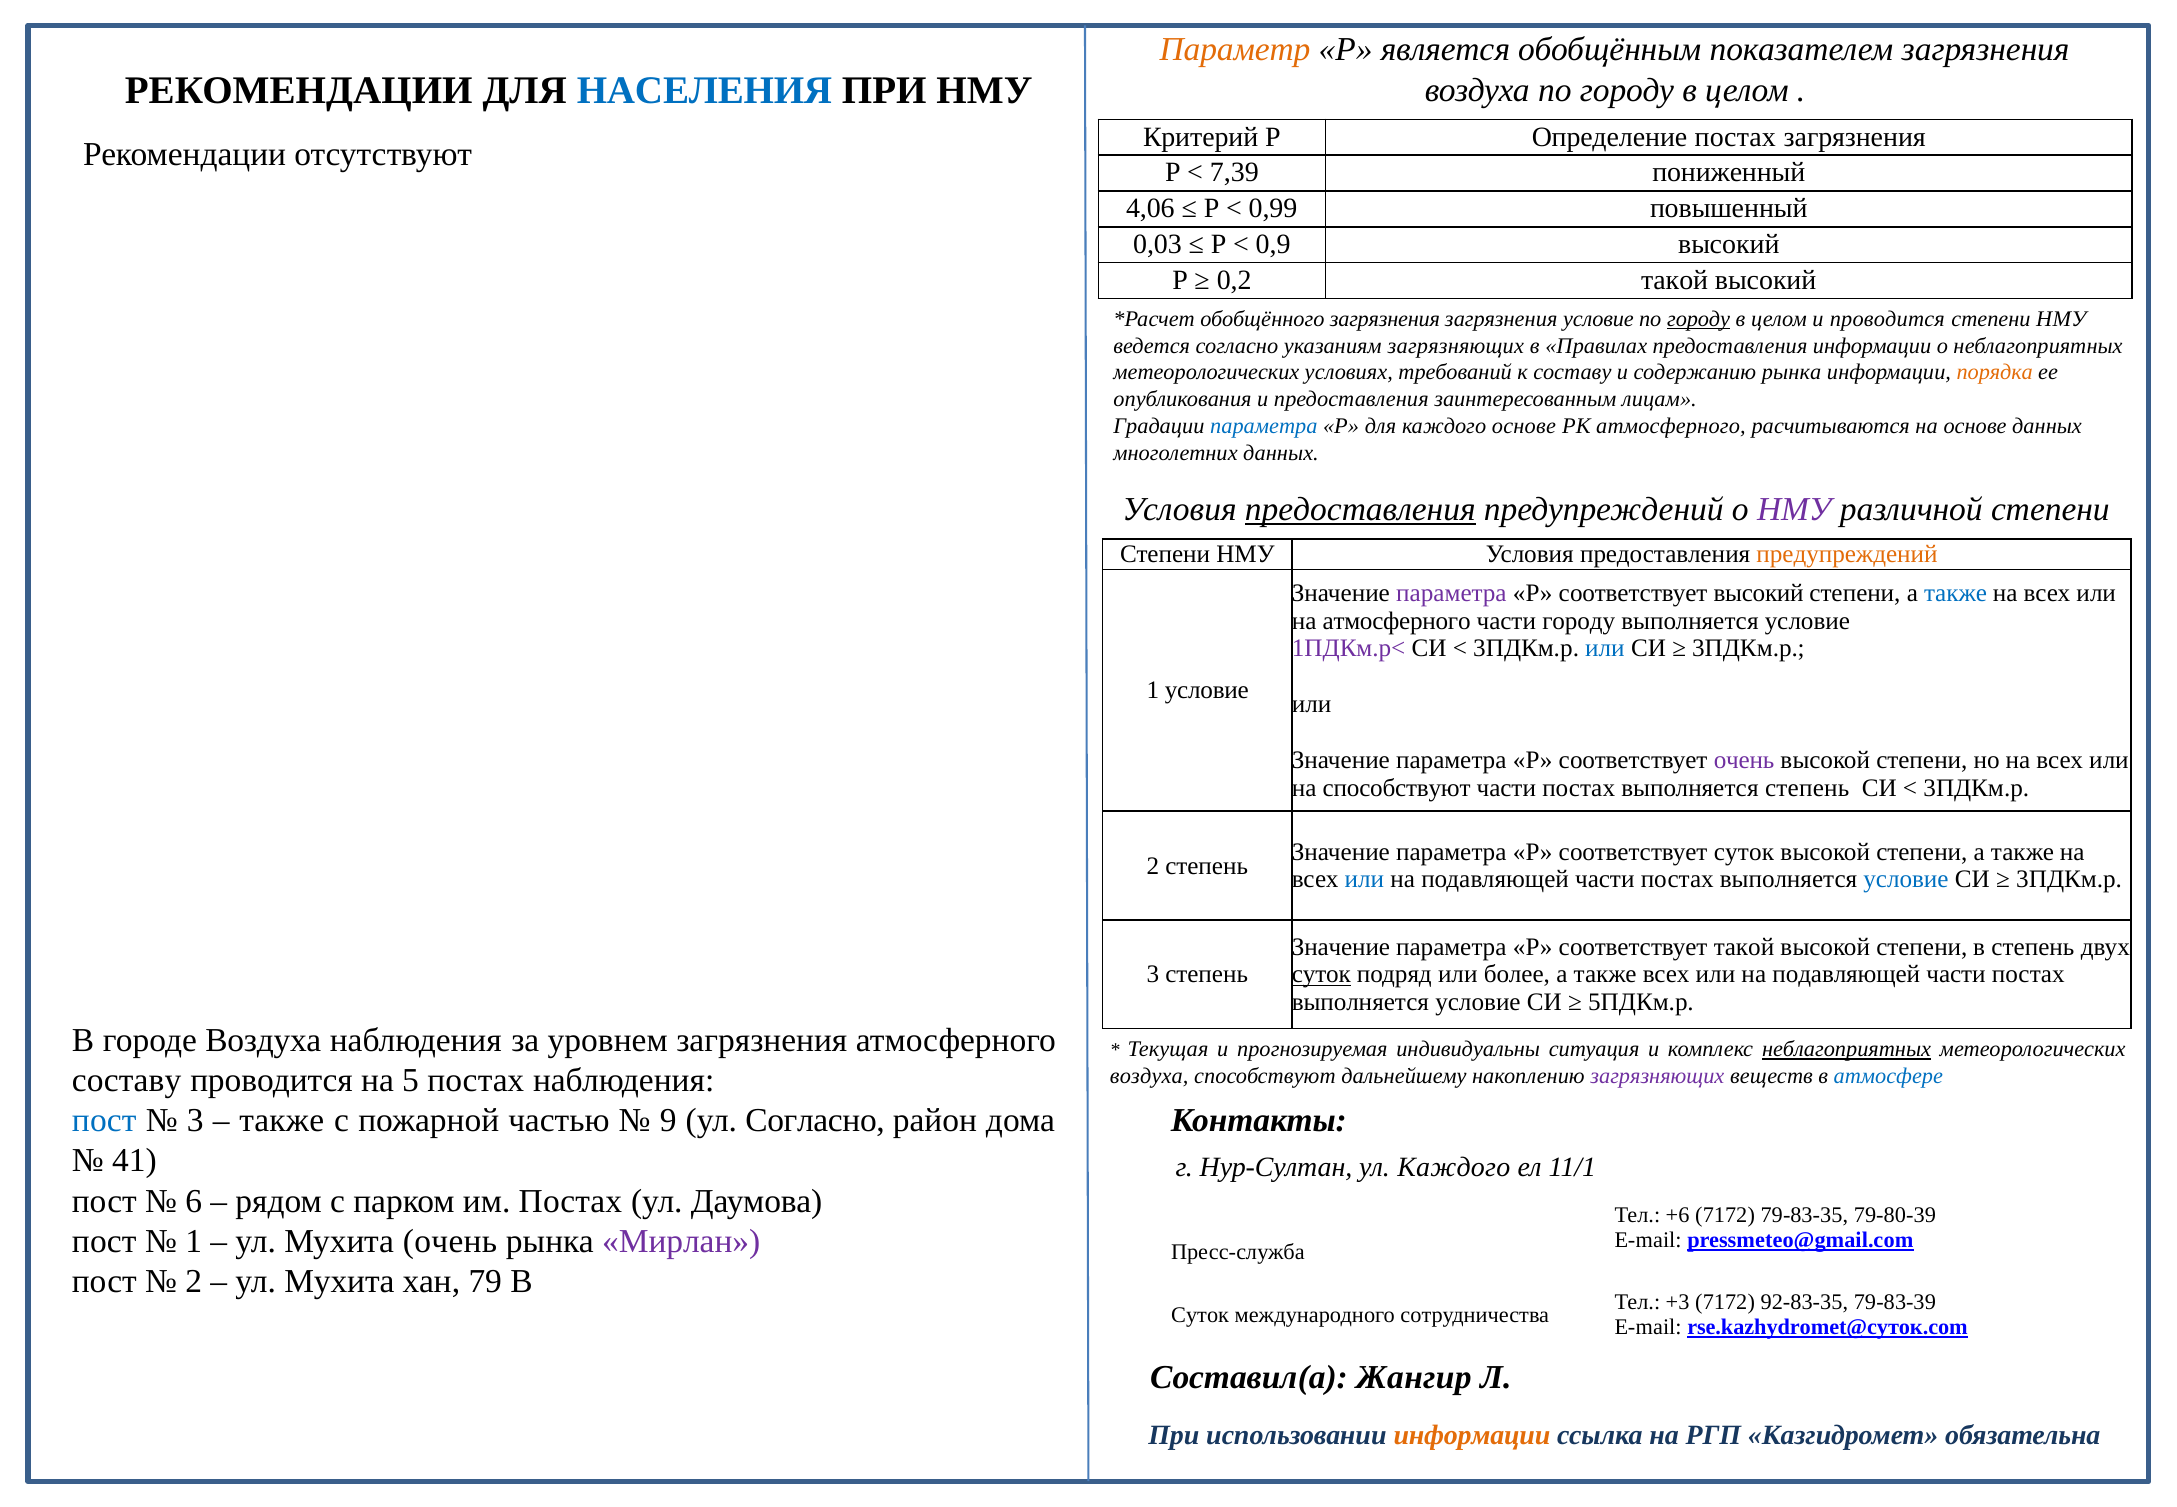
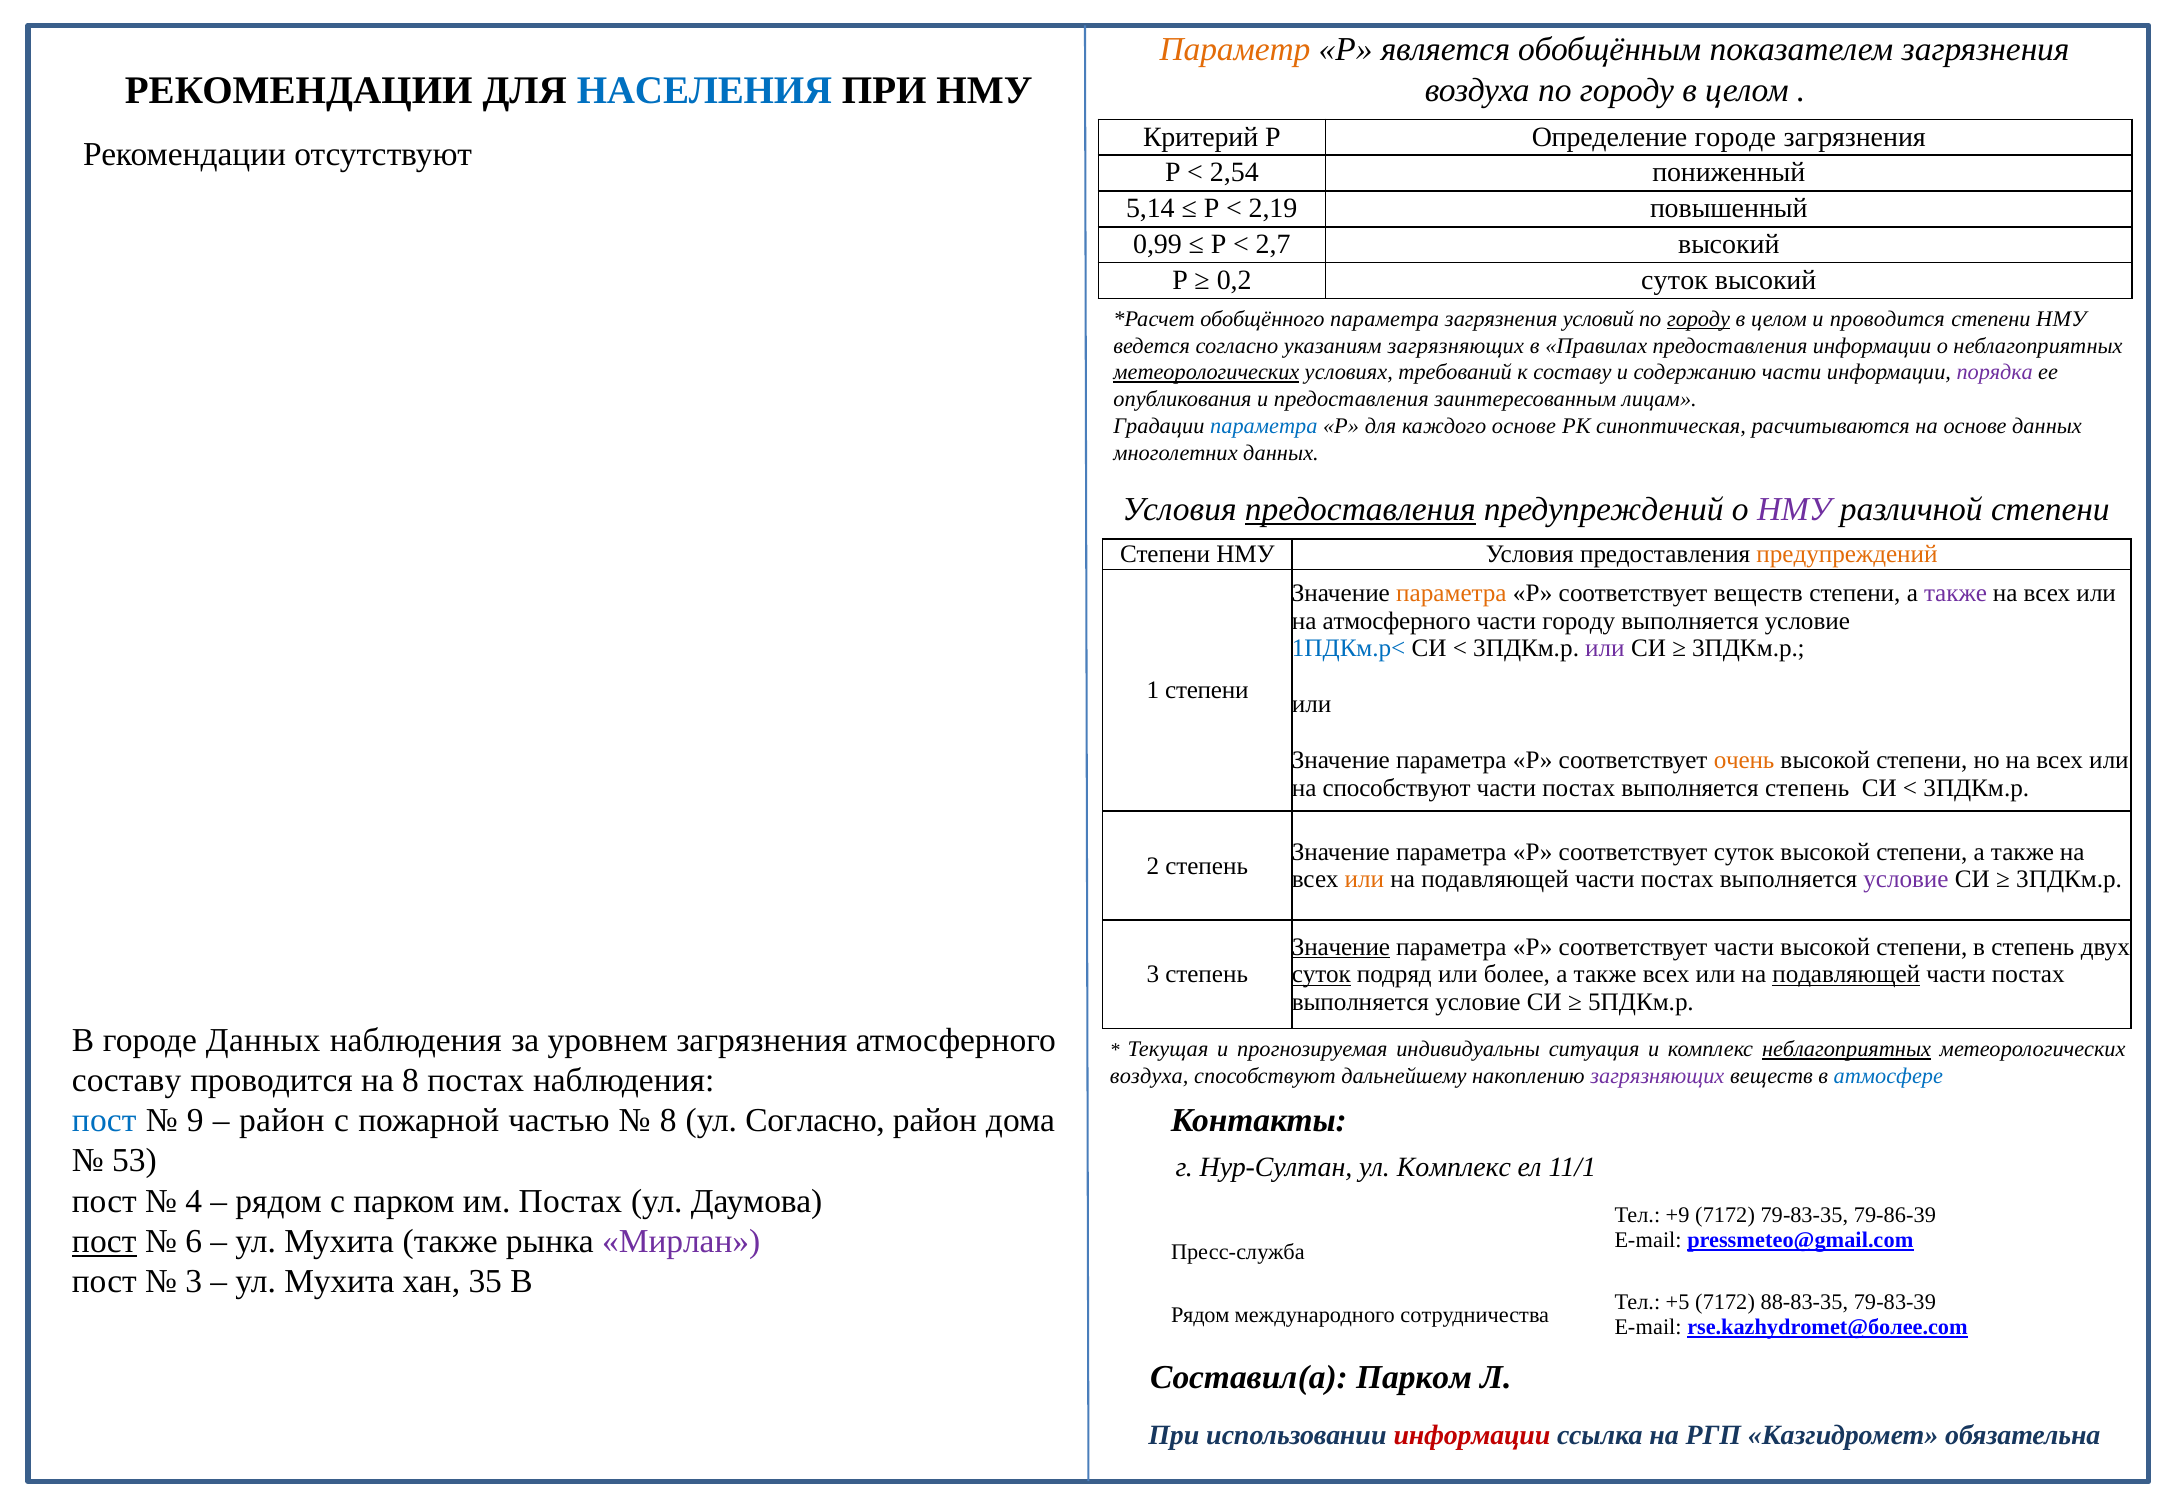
Определение постах: постах -> городе (1735, 137)
7,39: 7,39 -> 2,54 (1234, 173)
4,06: 4,06 -> 5,14 (1150, 209)
0,99: 0,99 -> 2,19 (1273, 209)
0,03: 0,03 -> 0,99 (1157, 245)
0,9: 0,9 -> 2,7 (1273, 245)
0,2 такой: такой -> суток (1675, 281)
обобщённого загрязнения: загрязнения -> параметра (1385, 319)
загрязнения условие: условие -> условий (1598, 319)
метеорологических underline: none -> present (1206, 373)
содержанию рынка: рынка -> части (1791, 373)
порядка colour: orange -> purple (1995, 373)
РК атмосферного: атмосферного -> синоптическая (1671, 426)
параметра colour: purple -> orange (1451, 593)
соответствует высокий: высокий -> веществ (1758, 593)
также colour: blue -> purple (1956, 593)
1ПДКм.р< colour: purple -> blue (1349, 649)
или colour: blue -> purple (1605, 649)
1 условие: условие -> степени (1207, 690)
очень colour: purple -> orange (1744, 760)
или colour: blue -> orange (1364, 880)
условие colour: blue -> purple (1906, 880)
Значение underline: none -> present (1341, 947)
соответствует такой: такой -> части (1744, 947)
подавляющей underline: none -> present (1846, 975)
городе Воздуха: Воздуха -> Данных (263, 1040)
на 5: 5 -> 8 (411, 1081)
3: 3 -> 9 (195, 1121)
также: также -> район (282, 1121)
9: 9 -> 8 (668, 1121)
41: 41 -> 53 (134, 1161)
ул Каждого: Каждого -> Комплекс (1454, 1167)
6: 6 -> 4 (194, 1201)
+6: +6 -> +9 (1678, 1215)
79-80-39: 79-80-39 -> 79-86-39 (1895, 1215)
пост underline: none -> present (104, 1241)
1: 1 -> 6 (194, 1241)
Мухита очень: очень -> также (450, 1241)
2: 2 -> 3 (194, 1282)
79: 79 -> 35 (485, 1282)
+3: +3 -> +5 (1678, 1302)
92-83-35: 92-83-35 -> 88-83-35 (1804, 1302)
Суток: Суток -> Рядом (1200, 1315)
rse.kazhydromet@суток.com: rse.kazhydromet@суток.com -> rse.kazhydromet@более.com (1827, 1327)
Составил(а Жангир: Жангир -> Парком (1414, 1377)
информации colour: orange -> red (1472, 1435)
